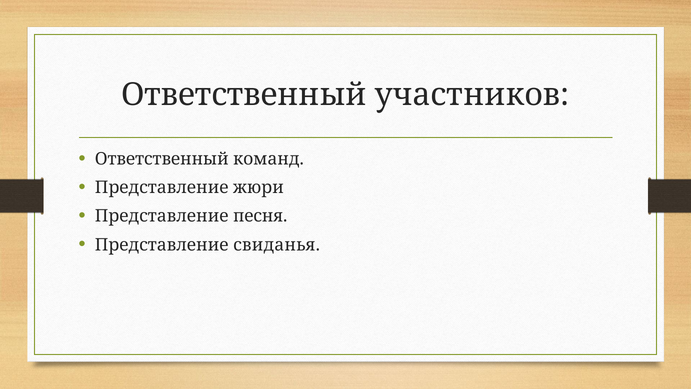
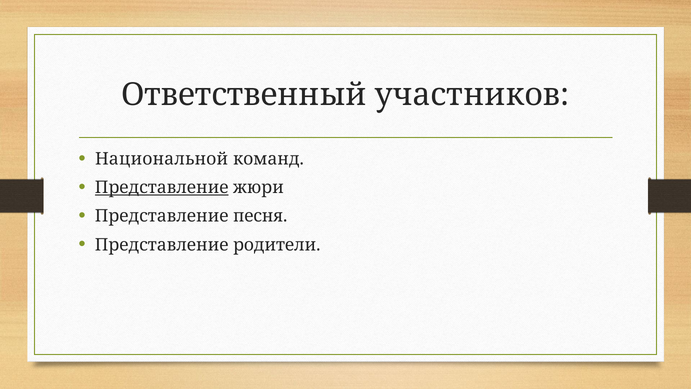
Ответственный: Ответственный -> Национальной (162, 159)
Представление underline: none -> present (162, 188)
свиданья: свиданья -> родители (277, 245)
